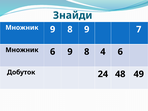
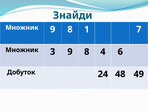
8 9: 9 -> 1 (87, 29)
Множник 6: 6 -> 3 (53, 52)
